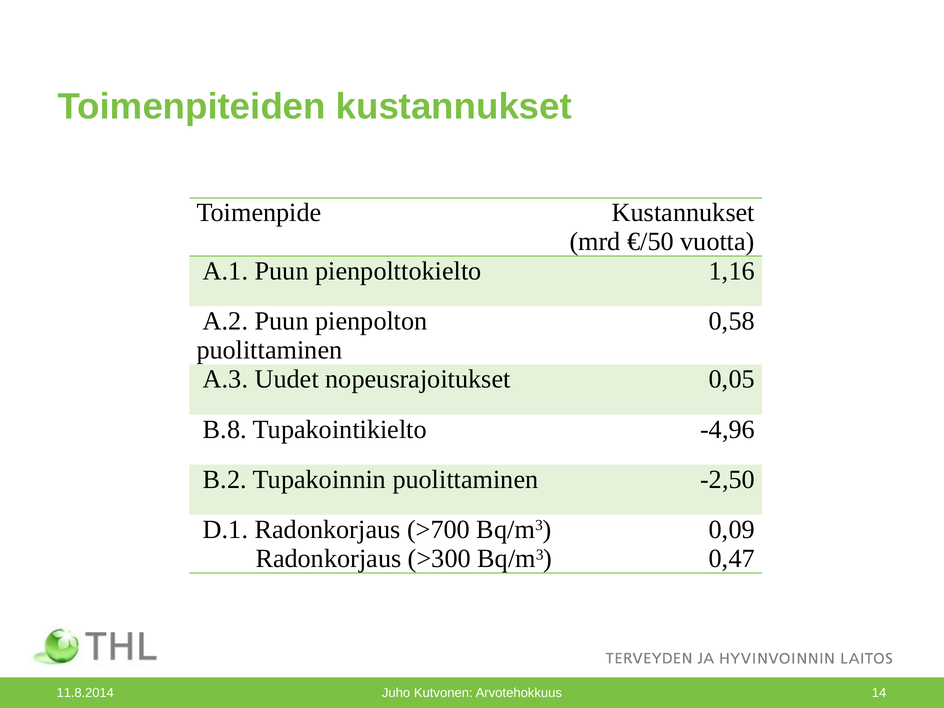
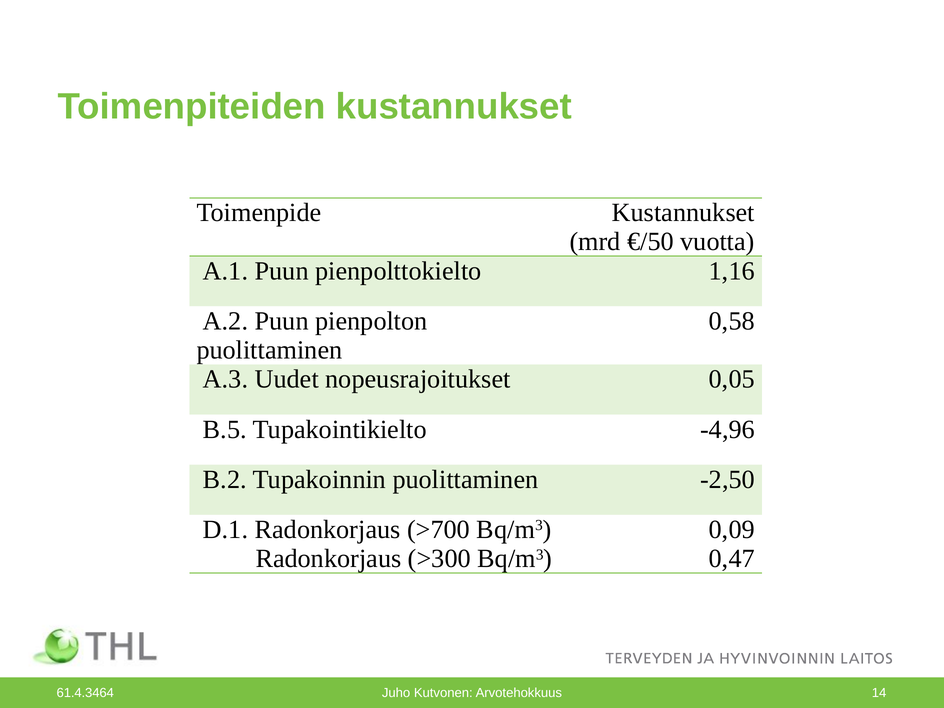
B.8: B.8 -> B.5 (225, 429)
11.8.2014: 11.8.2014 -> 61.4.3464 (85, 693)
